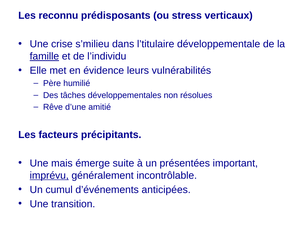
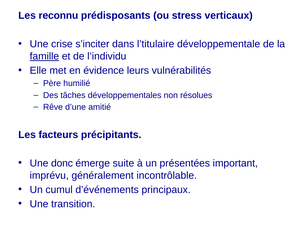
s’milieu: s’milieu -> s’inciter (92, 44)
mais: mais -> donc (62, 163)
imprévu underline: present -> none (49, 175)
anticipées: anticipées -> principaux (166, 189)
